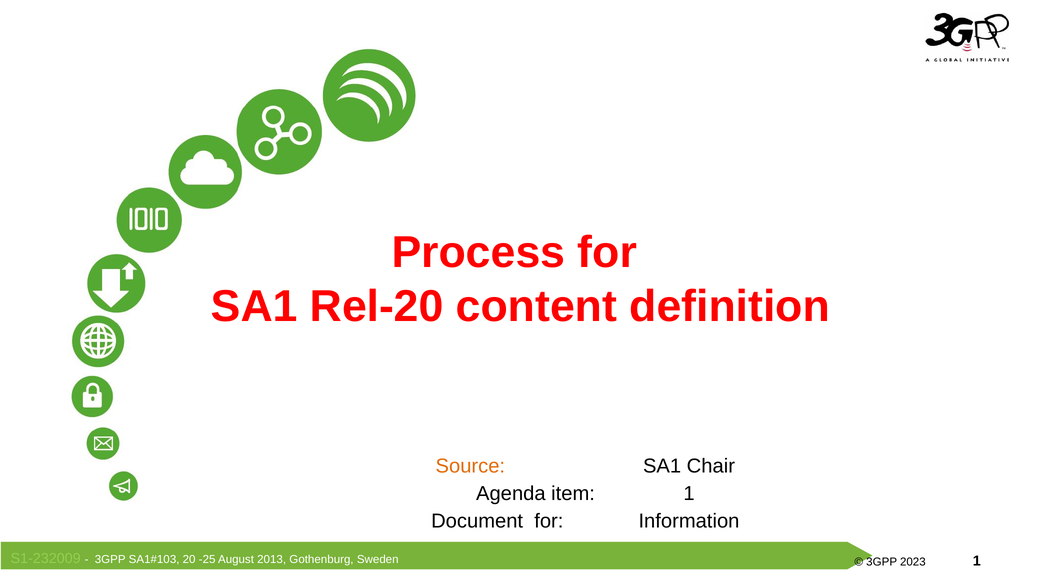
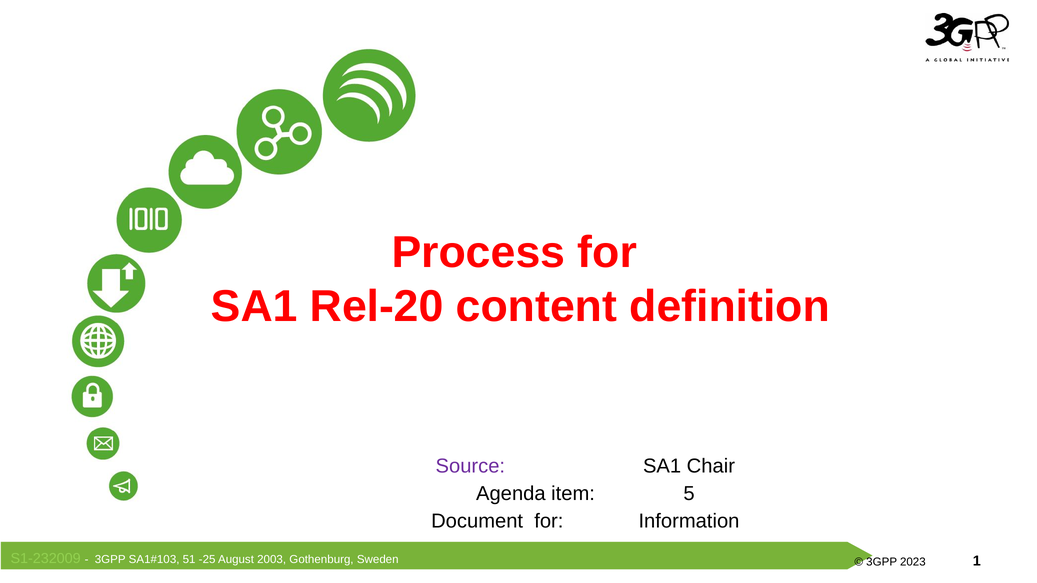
Source colour: orange -> purple (470, 466)
item 1: 1 -> 5 (689, 494)
20: 20 -> 51 (189, 560)
2013: 2013 -> 2003 (272, 560)
